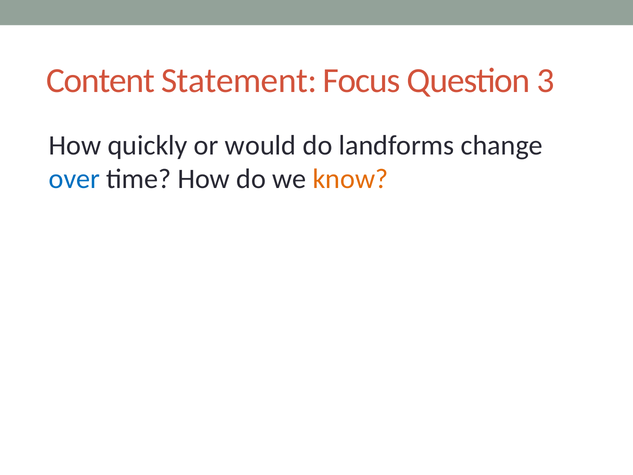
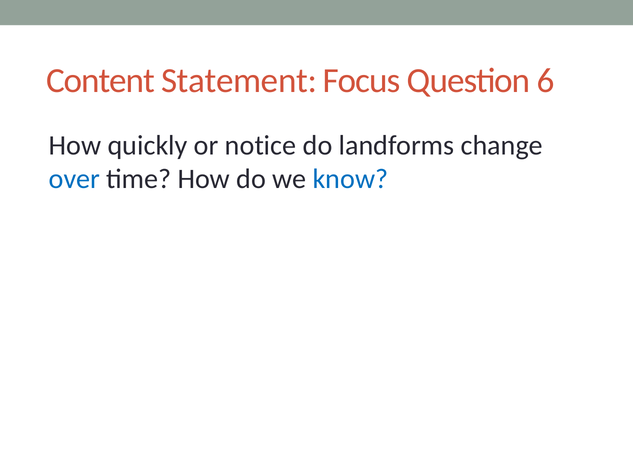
3: 3 -> 6 (546, 81)
would: would -> notice (261, 145)
know colour: orange -> blue (350, 179)
